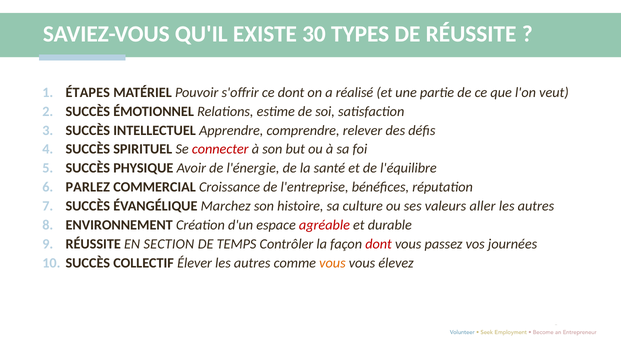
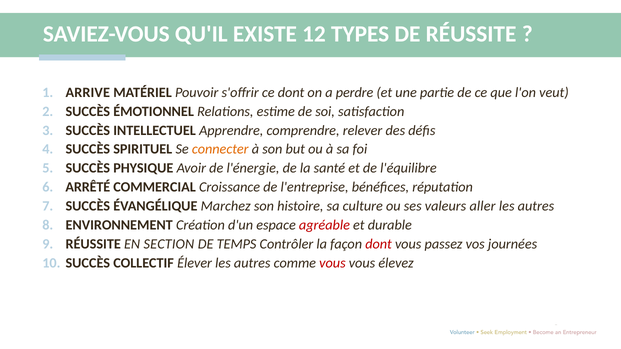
30: 30 -> 12 (314, 34)
ÉTAPES: ÉTAPES -> ARRIVE (88, 92)
réalisé: réalisé -> perdre (355, 92)
connecter colour: red -> orange (220, 149)
PARLEZ: PARLEZ -> ARRÊTÉ (88, 187)
vous colour: orange -> red (332, 264)
